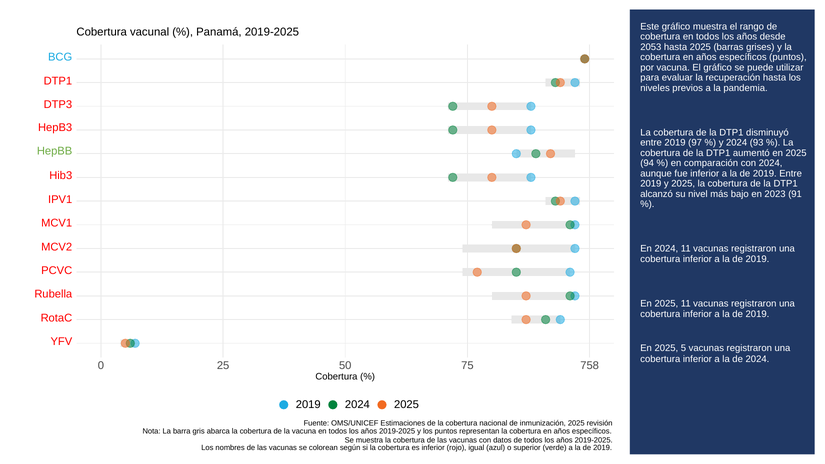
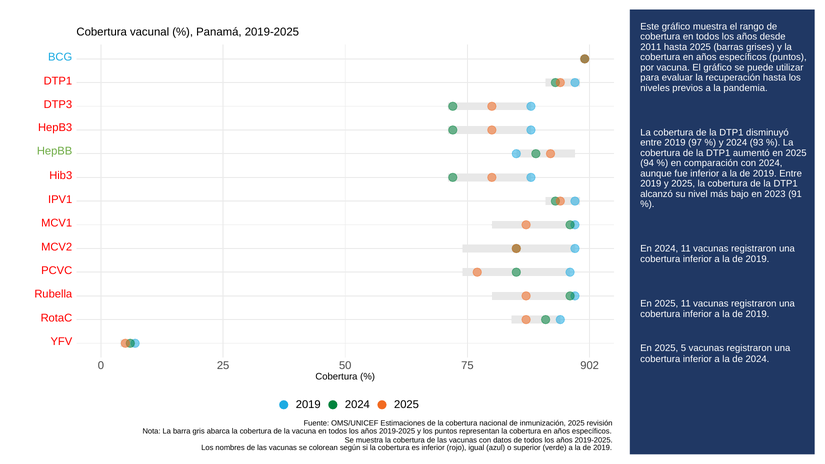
2053: 2053 -> 2011 (651, 47)
758: 758 -> 902 (590, 365)
